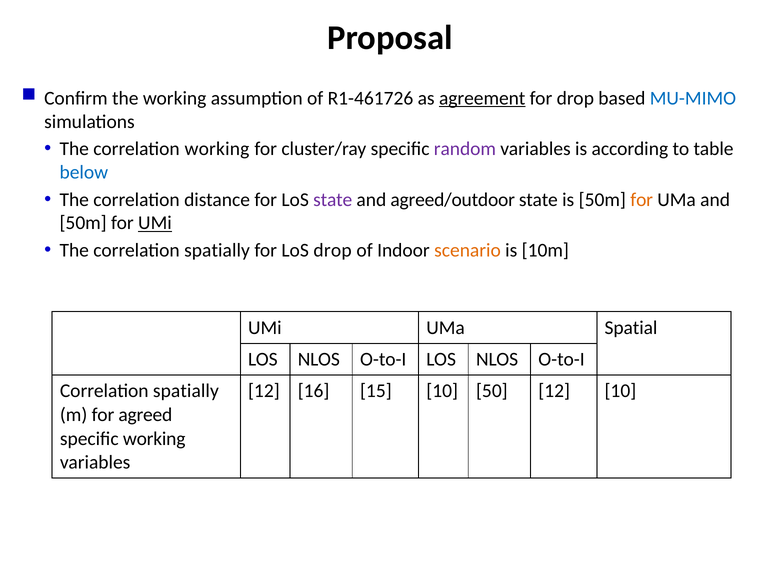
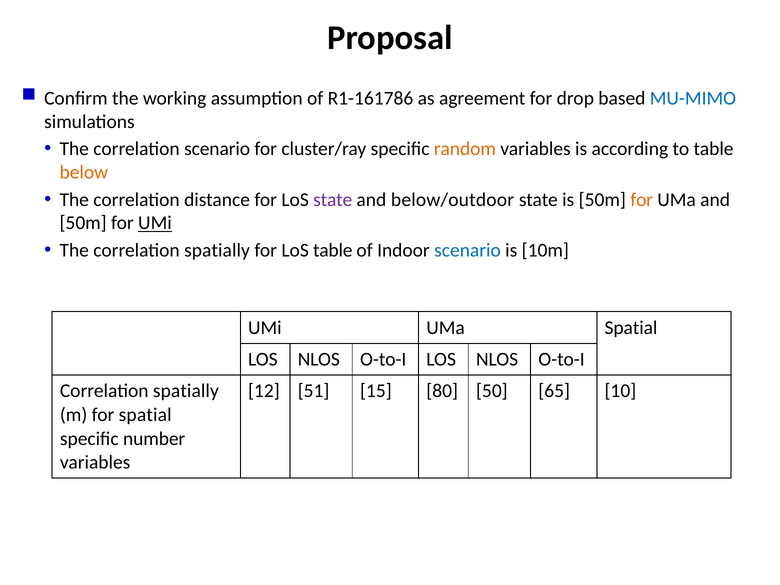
R1-461726: R1-461726 -> R1-161786 (370, 98)
agreement underline: present -> none (482, 98)
correlation working: working -> scenario (217, 149)
random colour: purple -> orange (465, 149)
below colour: blue -> orange (84, 172)
agreed/outdoor: agreed/outdoor -> below/outdoor (453, 200)
LoS drop: drop -> table (333, 250)
scenario colour: orange -> blue (468, 250)
16: 16 -> 51 (314, 391)
15 10: 10 -> 80 (442, 391)
50 12: 12 -> 65 (554, 391)
for agreed: agreed -> spatial (145, 415)
specific working: working -> number (154, 439)
